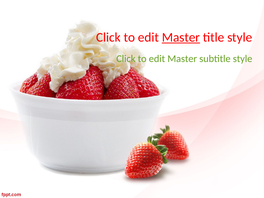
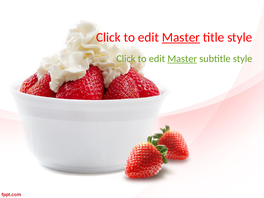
Master underline: none -> present (182, 59)
